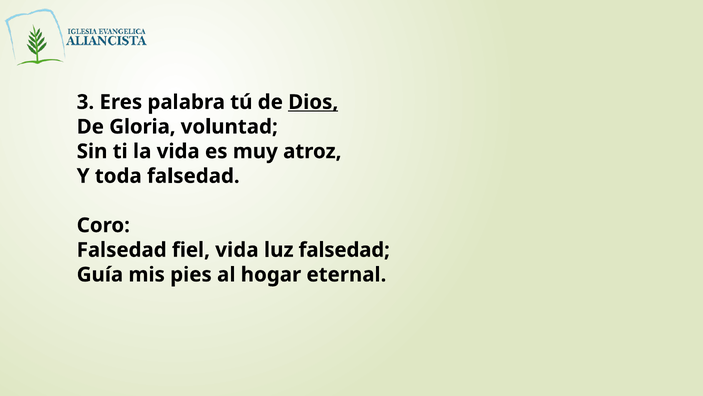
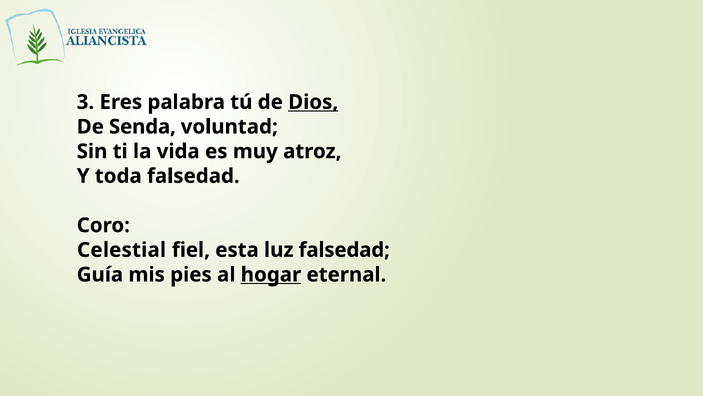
Gloria: Gloria -> Senda (142, 127)
Falsedad: Falsedad -> Celestial (122, 250)
fiel vida: vida -> esta (237, 250)
hogar underline: none -> present (271, 274)
